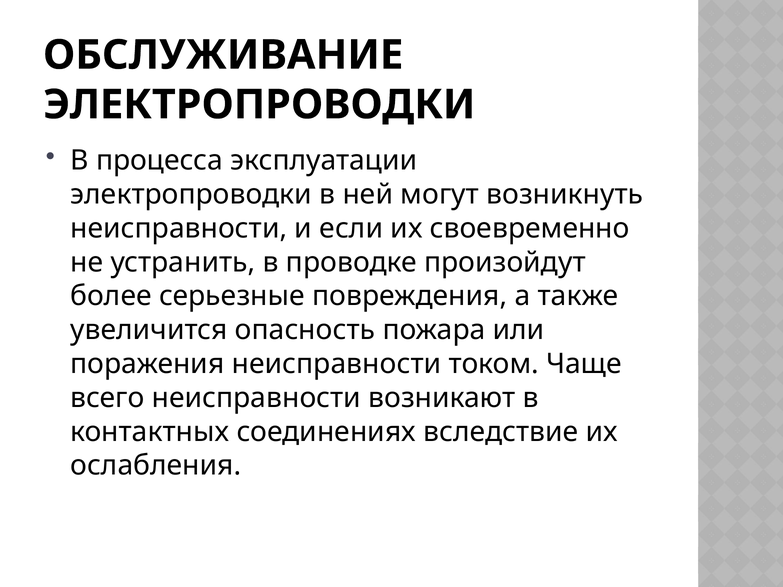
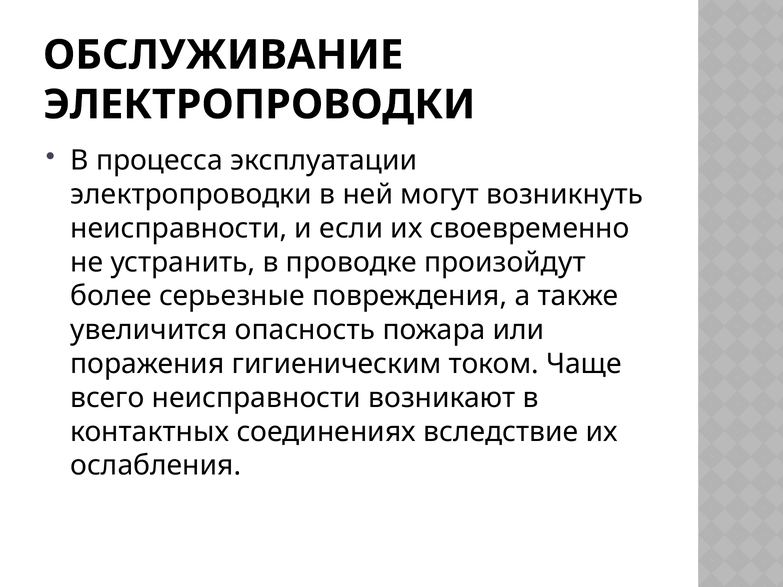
поражения неисправности: неисправности -> гигиеническим (337, 364)
